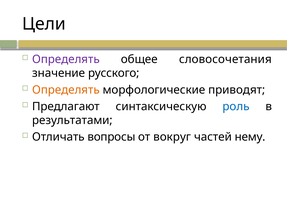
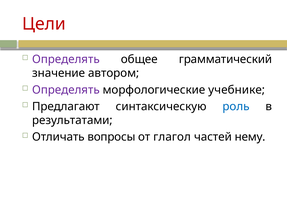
Цели colour: black -> red (44, 24)
словосочетания: словосочетания -> грамматический (225, 59)
русского: русского -> автором (114, 73)
Определять colour: orange -> purple (66, 90)
приводят: приводят -> учебнике (237, 90)
вокруг: вокруг -> глагол (172, 137)
